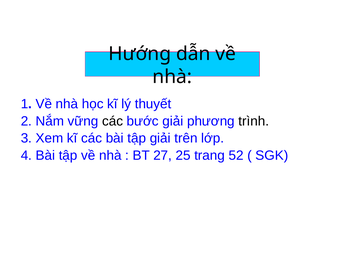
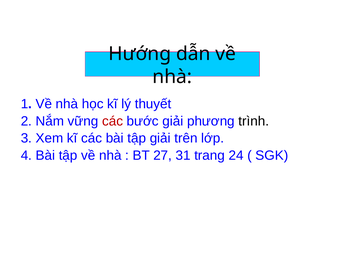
các colour: black -> red (113, 121)
25: 25 -> 31 (183, 156)
52: 52 -> 24 (236, 156)
